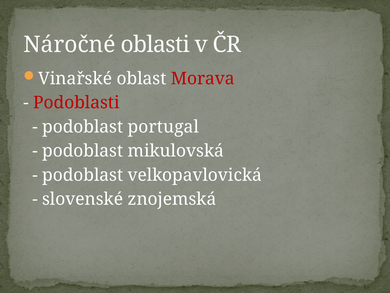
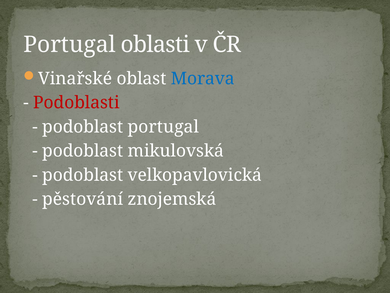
Náročné: Náročné -> Portugal (69, 45)
Morava colour: red -> blue (203, 79)
slovenské: slovenské -> pěstování (83, 199)
